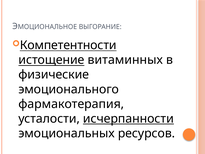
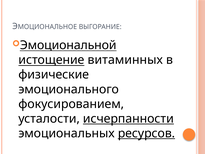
Компетентности: Компетентности -> Эмоциональной (68, 45)
фармакотерапия: фармакотерапия -> фокусированием (71, 104)
ресурсов underline: none -> present (146, 133)
